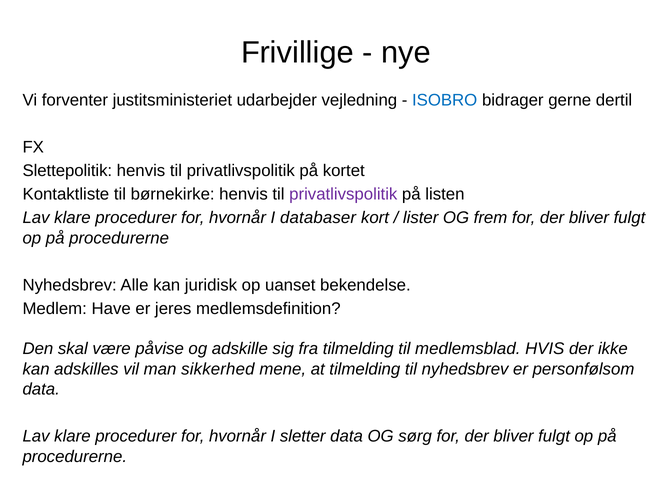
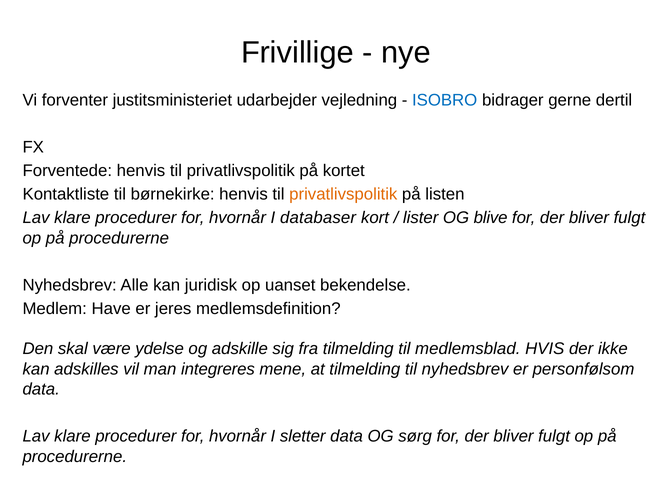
Slettepolitik: Slettepolitik -> Forventede (67, 171)
privatlivspolitik colour: purple -> orange (343, 194)
frem: frem -> blive (491, 218)
påvise: påvise -> ydelse (160, 349)
sikkerhed: sikkerhed -> integreres (218, 369)
